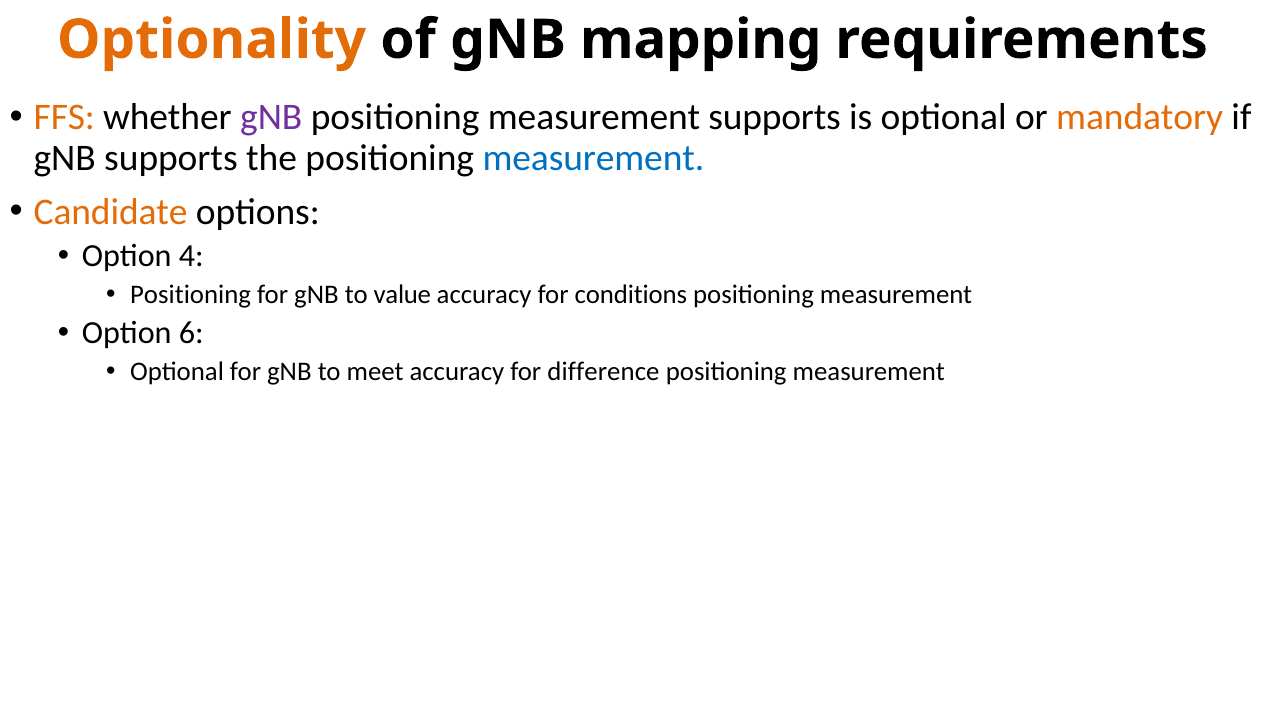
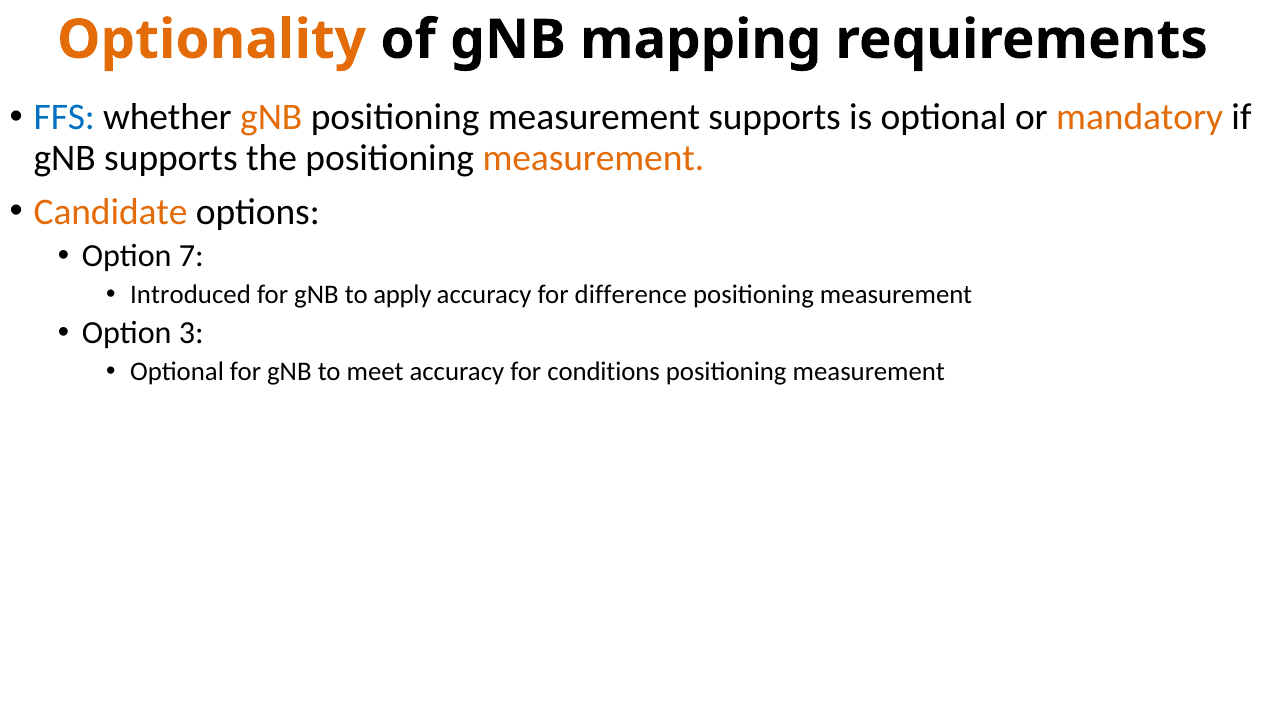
FFS colour: orange -> blue (64, 117)
gNB colour: purple -> orange (271, 117)
measurement colour: blue -> orange (593, 158)
4: 4 -> 7 (191, 256)
Positioning: Positioning -> Introduced (191, 295)
value: value -> apply (402, 295)
conditions: conditions -> difference (631, 295)
6: 6 -> 3 (191, 333)
difference: difference -> conditions (604, 371)
